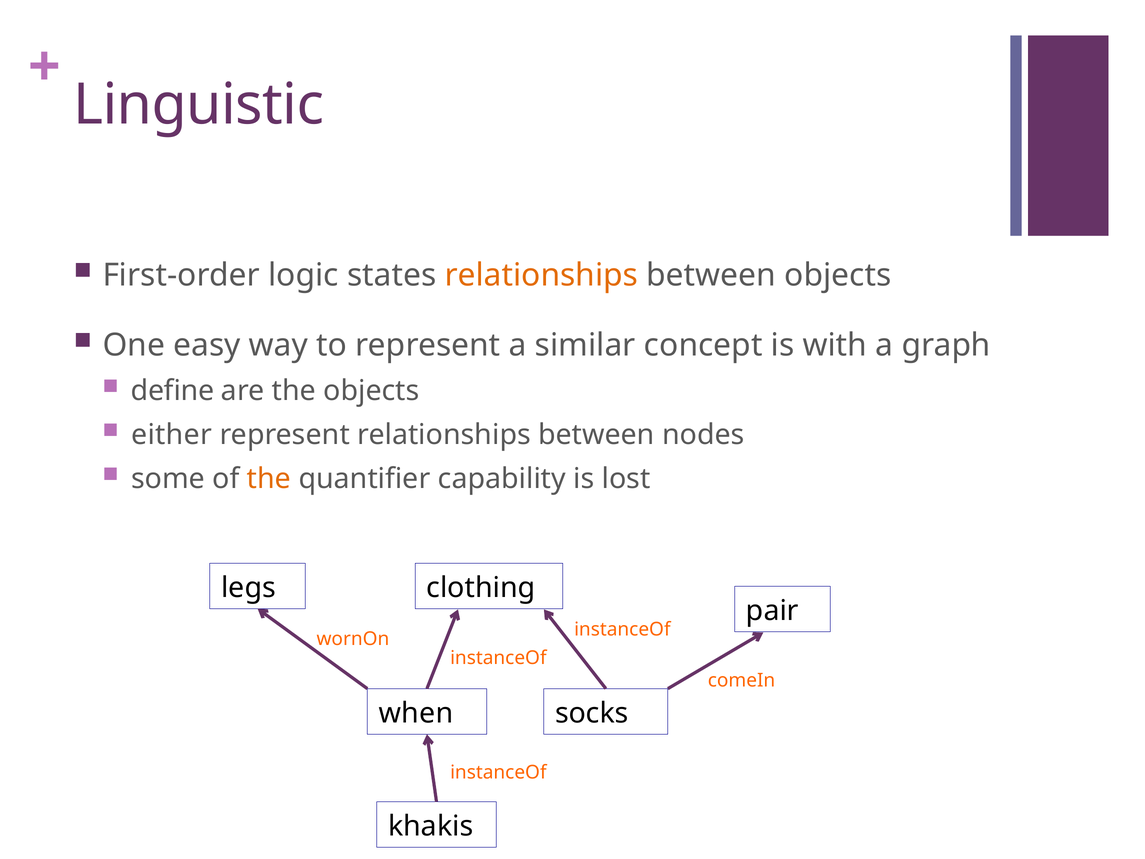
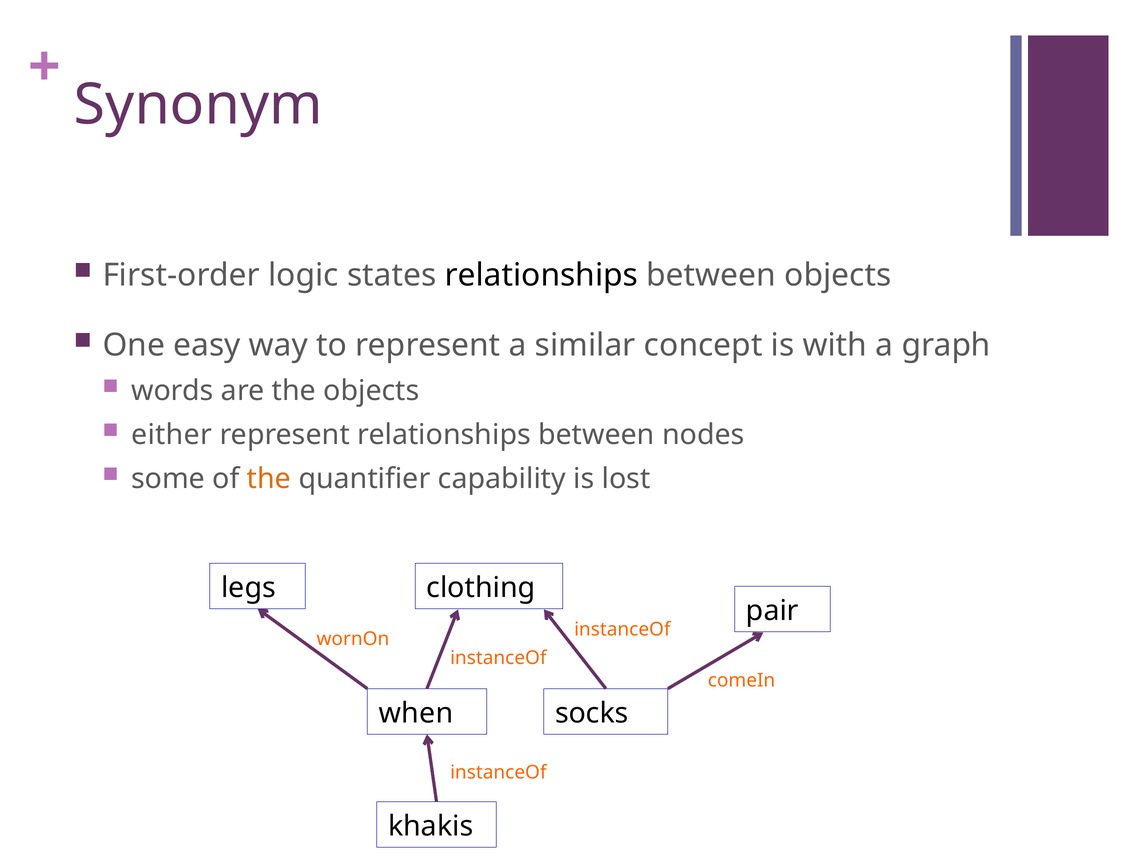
Linguistic: Linguistic -> Synonym (198, 105)
relationships colour: orange -> black (541, 275)
define: define -> words (172, 391)
